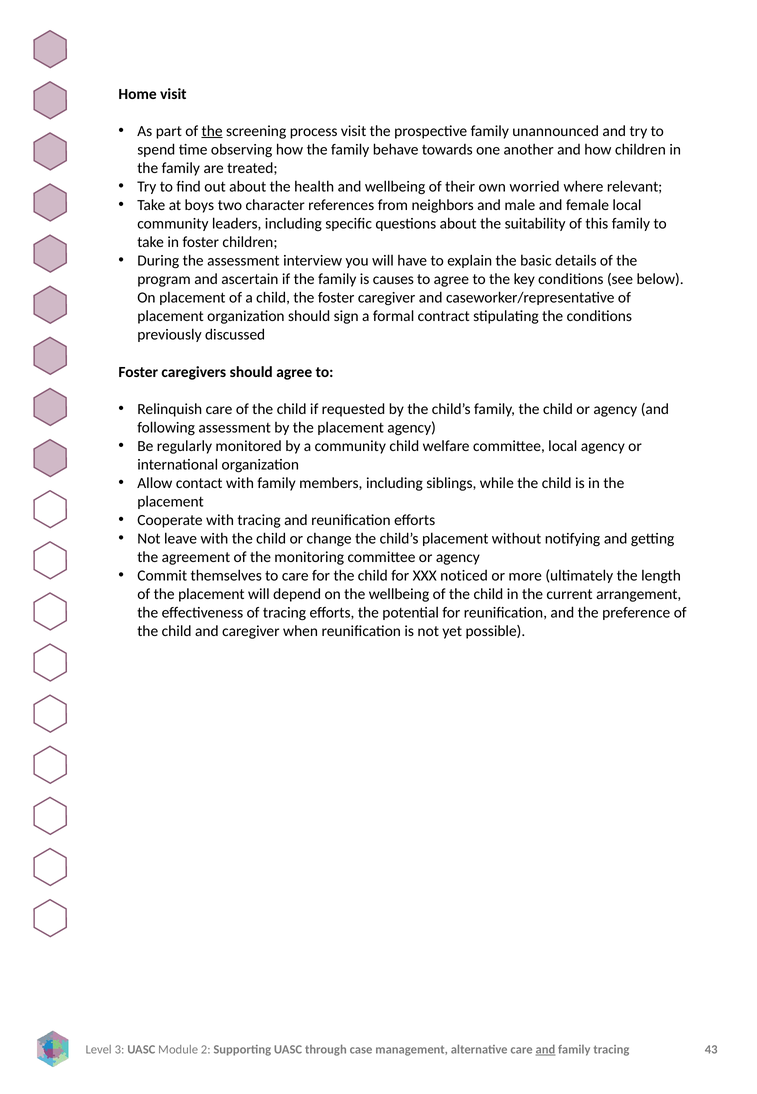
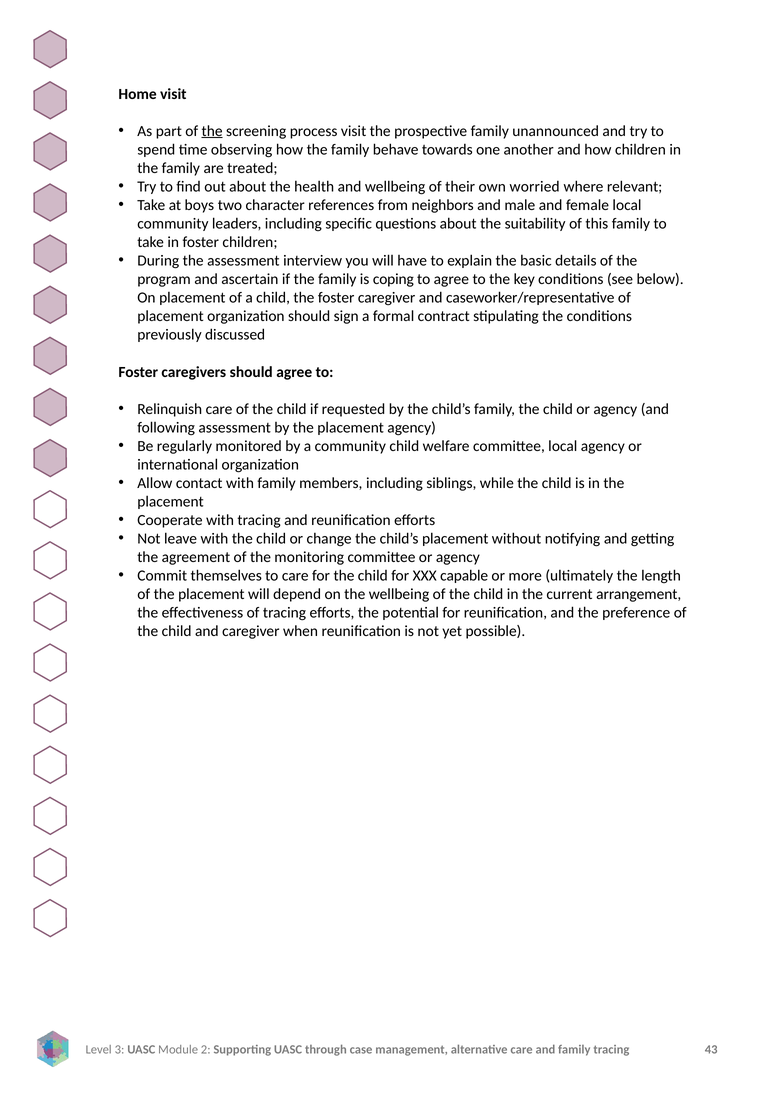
causes: causes -> coping (393, 279)
noticed: noticed -> capable (464, 575)
and underline: present -> none (545, 1049)
